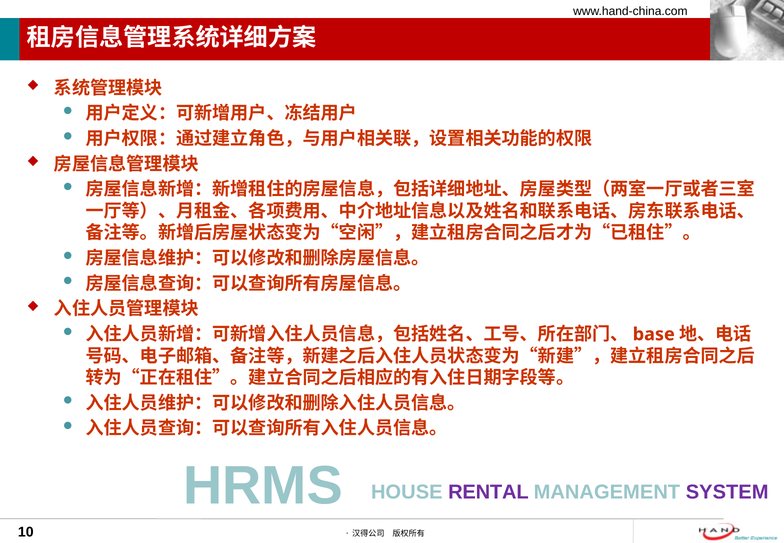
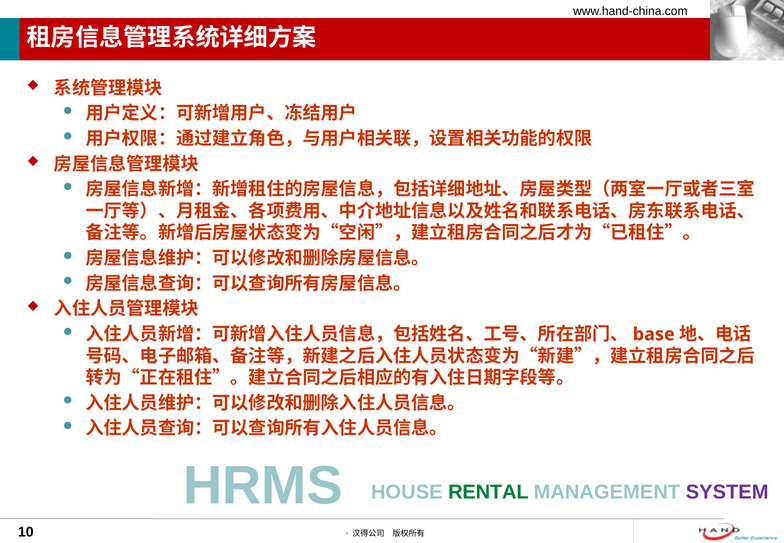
RENTAL colour: purple -> green (488, 492)
